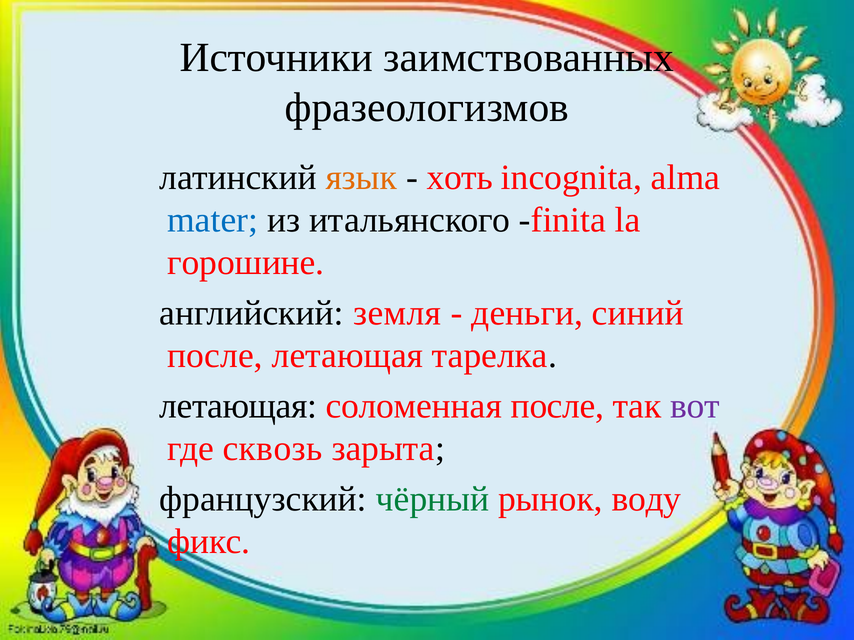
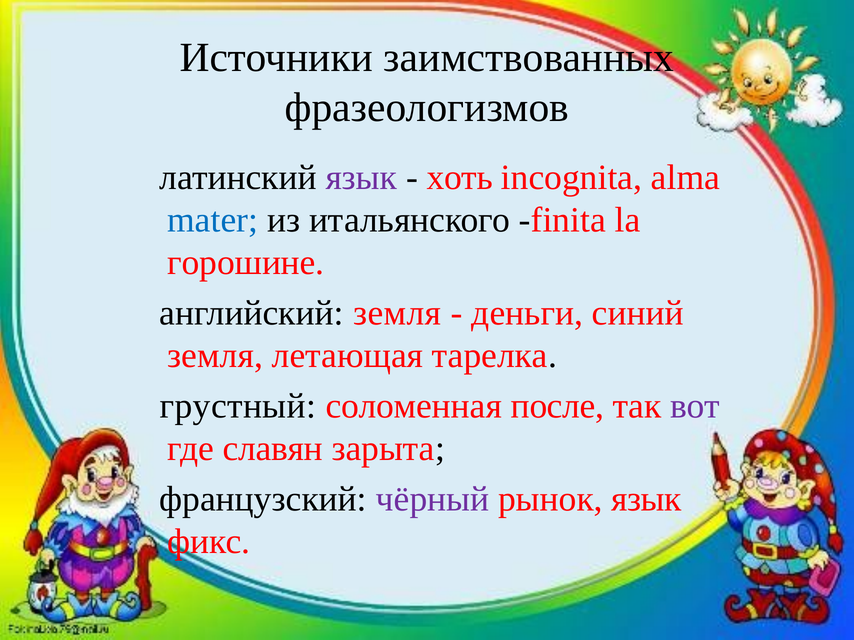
язык colour: orange -> purple (361, 178)
после: после -> земля (215, 356)
летающая: летающая -> грустный (238, 406)
сквозь: сквозь -> славян (273, 449)
чёрный colour: green -> purple (433, 499)
рынок воду: воду -> язык (646, 499)
